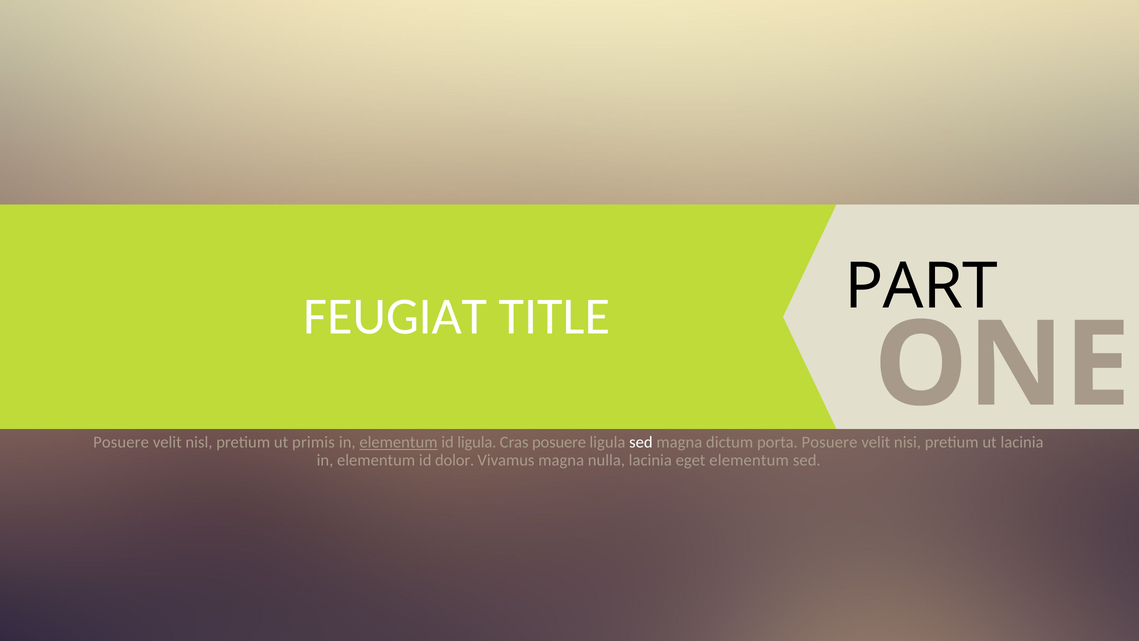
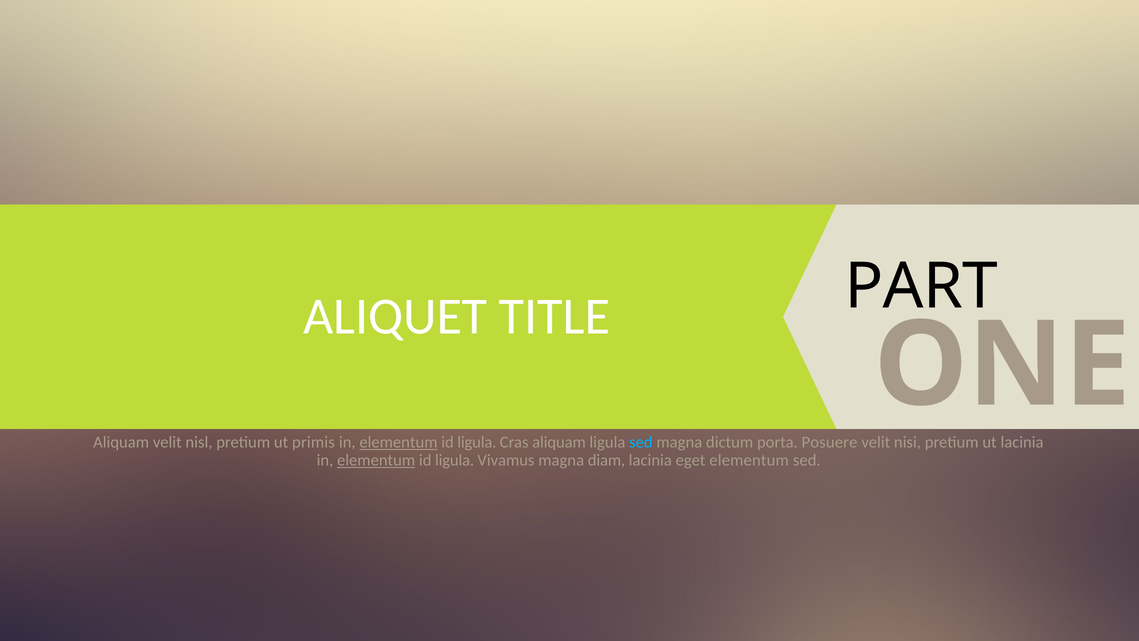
FEUGIAT: FEUGIAT -> ALIQUET (395, 316)
Posuere: Posuere -> Aliquam (121, 442)
Cras posuere: posuere -> aliquam (559, 442)
sed colour: white -> light blue (641, 442)
elementum underline: none -> present (376, 460)
dolor: dolor -> ligula (455, 460)
nulla: nulla -> diam (607, 460)
